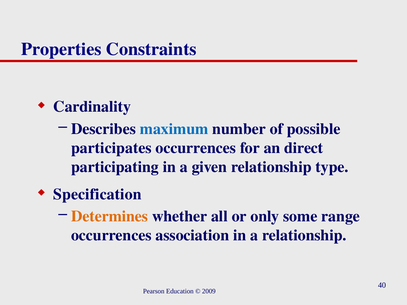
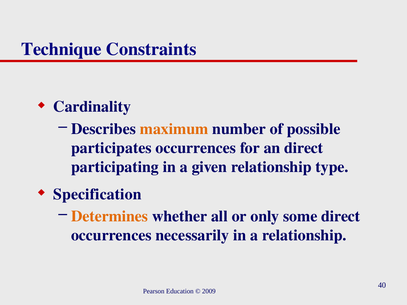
Properties: Properties -> Technique (61, 49)
maximum colour: blue -> orange (174, 129)
some range: range -> direct (341, 216)
association: association -> necessarily (192, 235)
